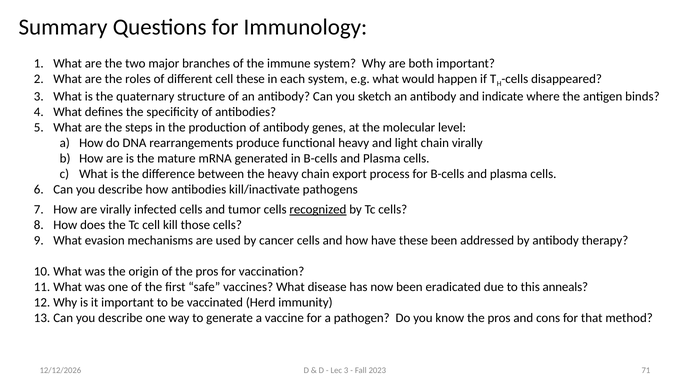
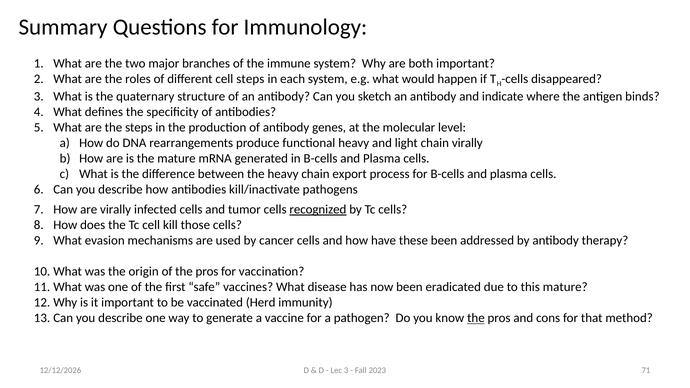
cell these: these -> steps (250, 79)
this anneals: anneals -> mature (565, 287)
the underline: none -> present (476, 318)
